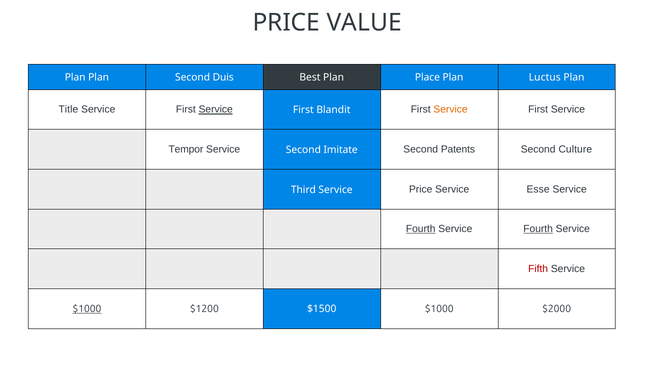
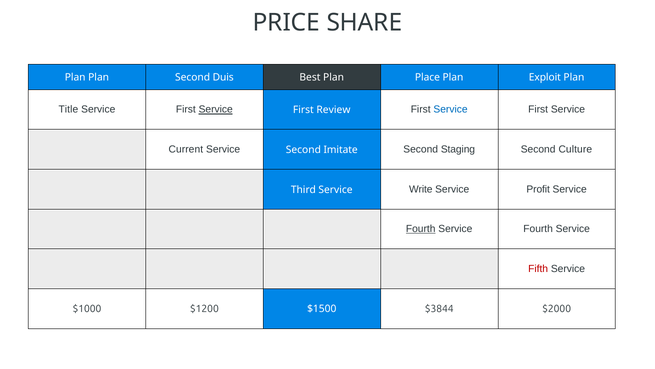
VALUE: VALUE -> SHARE (364, 23)
Luctus: Luctus -> Exploit (545, 77)
Blandit: Blandit -> Review (333, 110)
Service colour: orange -> blue (451, 109)
Tempor: Tempor -> Current (186, 149)
Patents: Patents -> Staging (458, 149)
Service Price: Price -> Write (421, 189)
Esse: Esse -> Profit (538, 189)
Fourth underline: present -> none (538, 229)
$1000 underline: present -> none (87, 308)
$1500 $1000: $1000 -> $3844 (439, 308)
